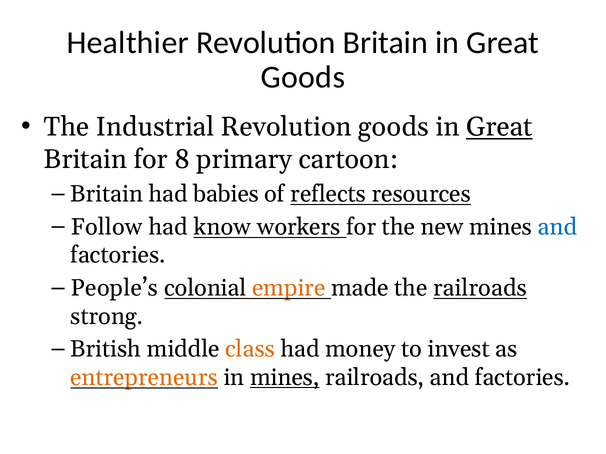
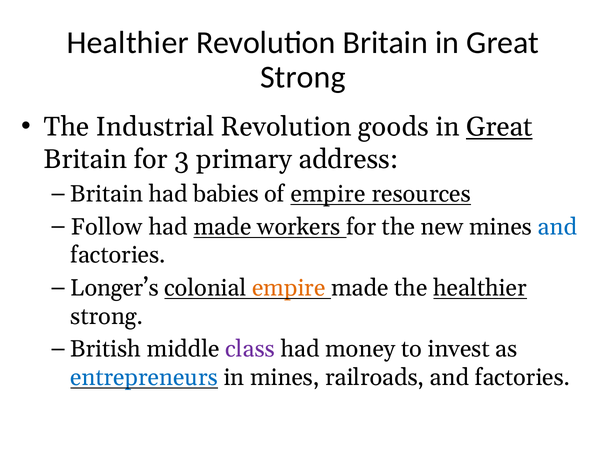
Goods: Goods -> Strong (303, 78)
8: 8 -> 3 (182, 160)
cartoon: cartoon -> address (348, 160)
of reflects: reflects -> empire (328, 194)
had know: know -> made (223, 227)
People’s: People’s -> Longer’s (115, 288)
the railroads: railroads -> healthier (480, 288)
class colour: orange -> purple (250, 350)
entrepreneurs colour: orange -> blue (144, 378)
mines underline: present -> none (285, 378)
